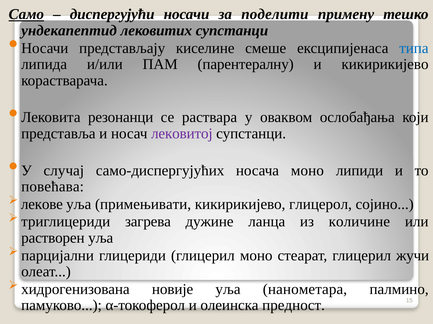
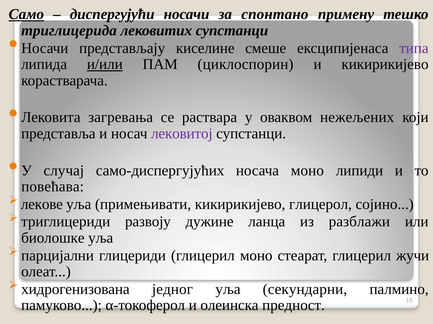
поделити: поделити -> спонтано (275, 14)
ундекапептид: ундекапептид -> триглицерида (69, 31)
типа colour: blue -> purple (414, 48)
и/или underline: none -> present (105, 64)
парентералну: парентералну -> циклоспорин (246, 64)
резонанци: резонанци -> загревања (121, 118)
ослобађања: ослобађања -> нежељених (357, 118)
загрева: загрева -> развоју (148, 222)
количине: количине -> разблажи (359, 222)
растворен: растворен -> биолошке (53, 238)
новије: новије -> једног (172, 290)
нанометара: нанометара -> секундарни (305, 290)
